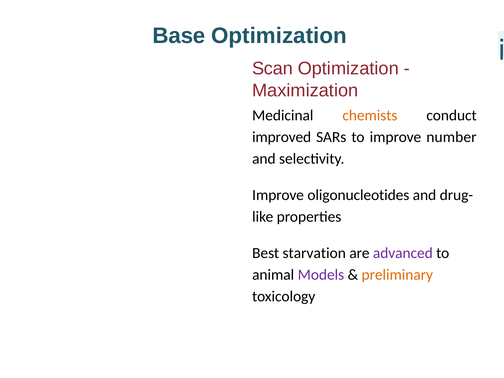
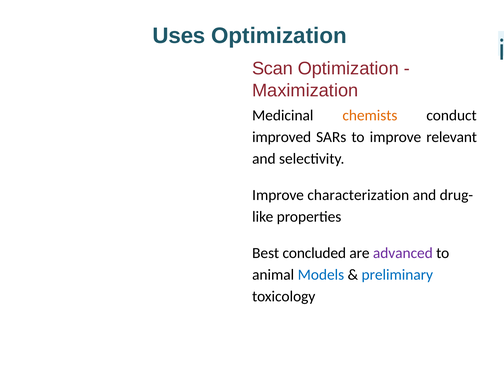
Base: Base -> Uses (179, 36)
number: number -> relevant (452, 137)
oligonucleotides: oligonucleotides -> characterization (358, 195)
starvation: starvation -> concluded (314, 253)
Models colour: purple -> blue (321, 275)
preliminary colour: orange -> blue (397, 275)
